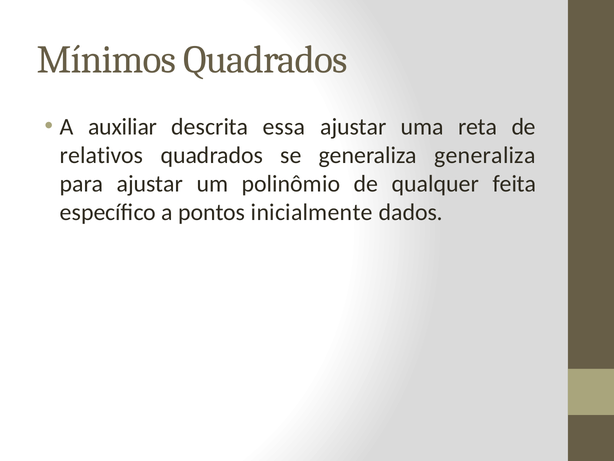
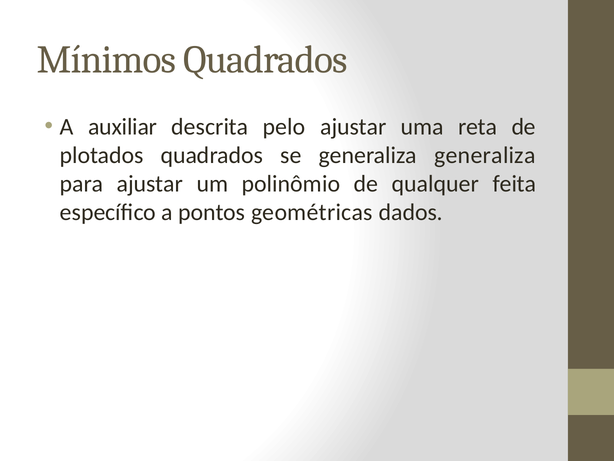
essa: essa -> pelo (284, 126)
relativos: relativos -> plotados (102, 155)
inicialmente: inicialmente -> geométricas (312, 212)
